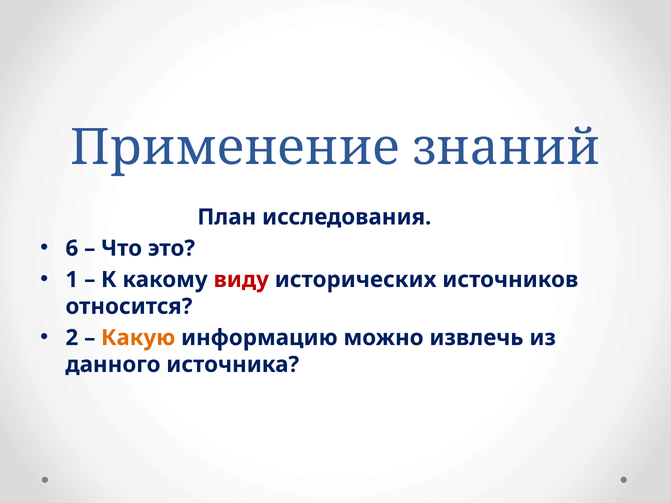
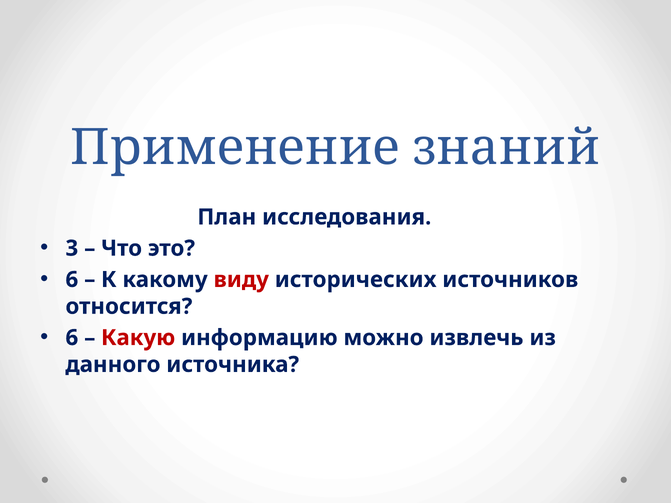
6: 6 -> 3 (72, 248)
1: 1 -> 6 (72, 280)
2: 2 -> 6 (72, 338)
Какую colour: orange -> red (138, 338)
